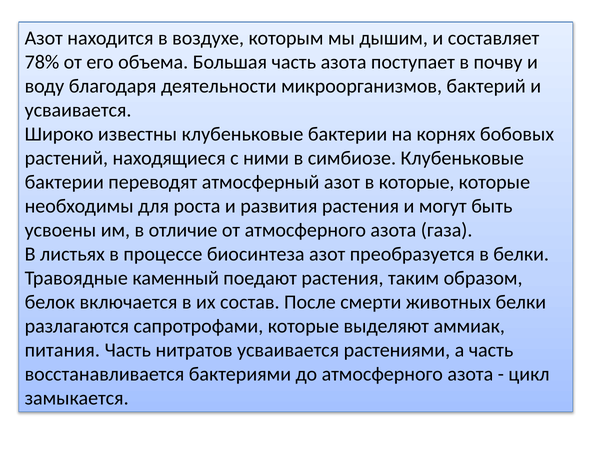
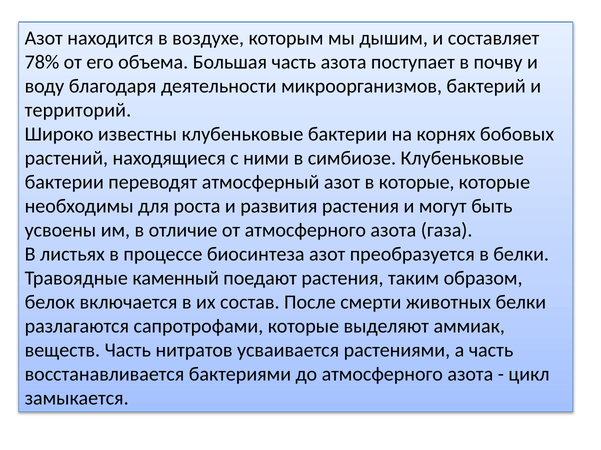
усваивается: усваивается -> территорий (78, 111)
питания: питания -> веществ (62, 351)
